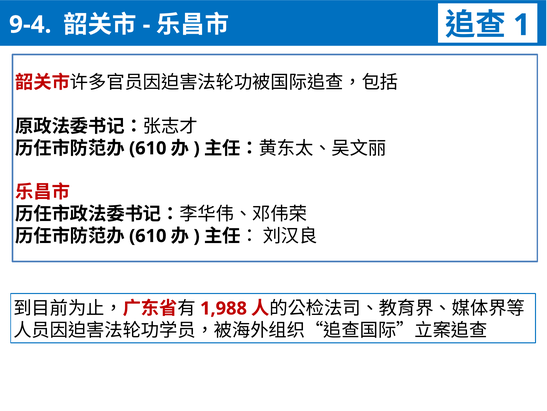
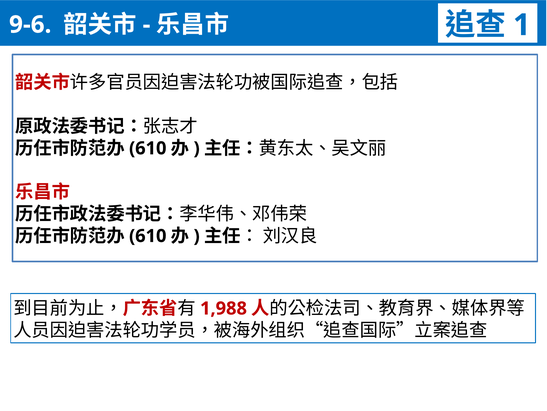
9-4: 9-4 -> 9-6 (30, 25)
